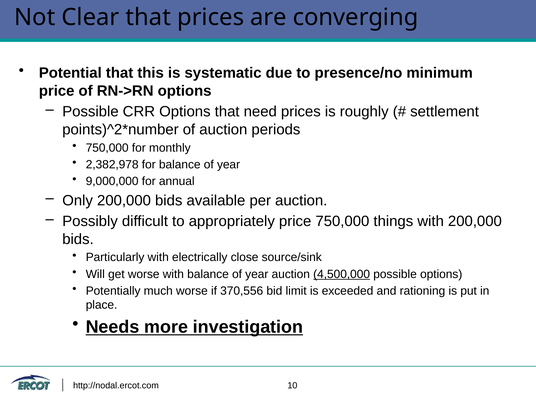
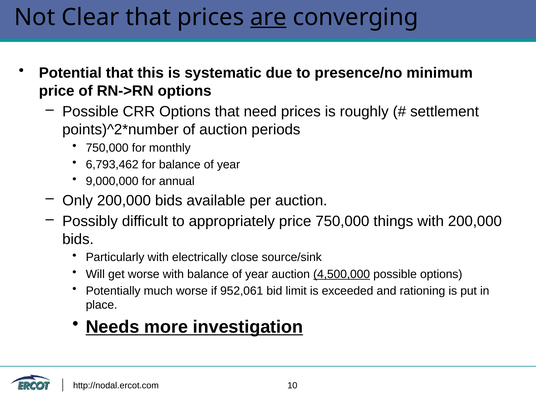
are underline: none -> present (268, 17)
2,382,978: 2,382,978 -> 6,793,462 (112, 164)
370,556: 370,556 -> 952,061 (242, 291)
